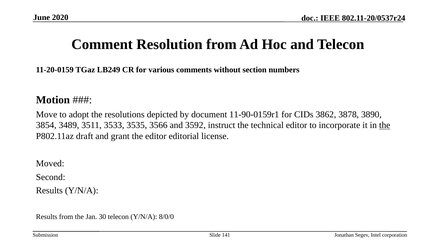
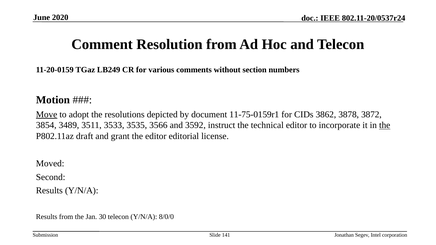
Move underline: none -> present (47, 115)
11-90-0159r1: 11-90-0159r1 -> 11-75-0159r1 (254, 115)
3890: 3890 -> 3872 (371, 115)
